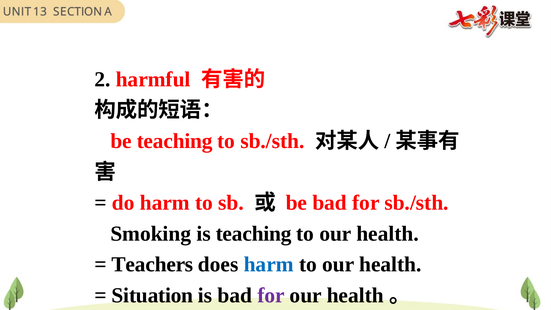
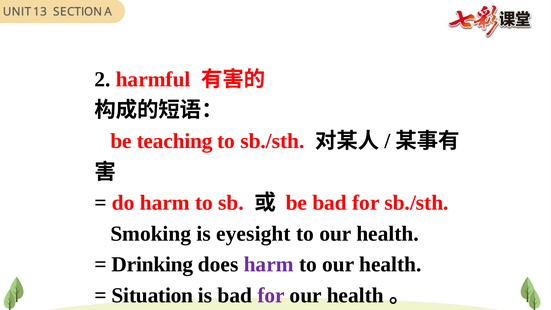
is teaching: teaching -> eyesight (253, 234)
Teachers: Teachers -> Drinking (152, 265)
harm colour: blue -> purple (269, 265)
